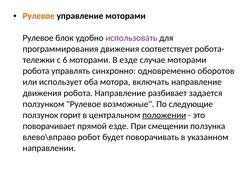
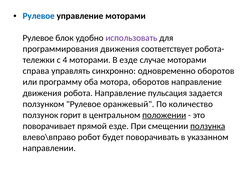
Рулевое colour: orange -> blue (39, 16)
6: 6 -> 4 (65, 60)
робота: робота -> справа (36, 71)
использует: использует -> программу (61, 82)
мотора включать: включать -> оборотов (151, 82)
разбивает: разбивает -> пульсация (167, 93)
возможные: возможные -> оранжевый (129, 104)
следующие: следующие -> количество (191, 104)
ползунка underline: none -> present (208, 126)
